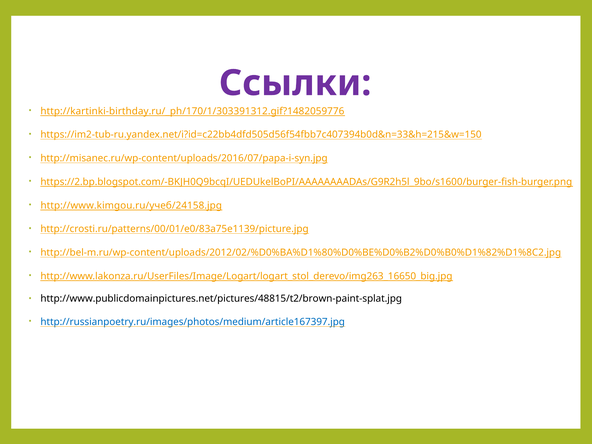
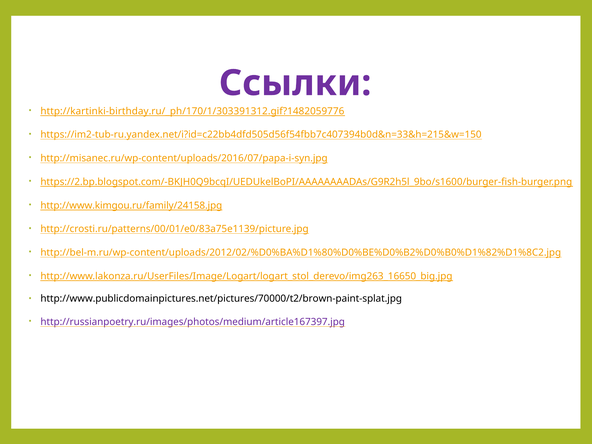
http://www.kimgou.ru/учеб/24158.jpg: http://www.kimgou.ru/учеб/24158.jpg -> http://www.kimgou.ru/family/24158.jpg (131, 205)
http://www.publicdomainpictures.net/pictures/48815/t2/brown-paint-splat.jpg: http://www.publicdomainpictures.net/pictures/48815/t2/brown-paint-splat.jpg -> http://www.publicdomainpictures.net/pictures/70000/t2/brown-paint-splat.jpg (221, 299)
http://russianpoetry.ru/images/photos/medium/article167397.jpg colour: blue -> purple (193, 322)
